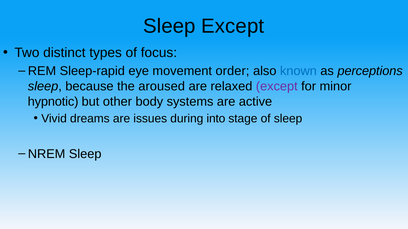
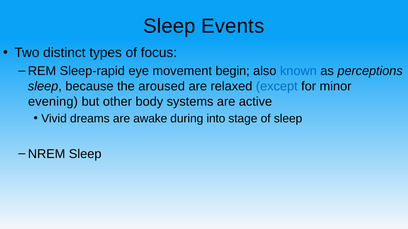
Sleep Except: Except -> Events (233, 26)
order: order -> begin (233, 71)
except colour: purple -> blue (277, 86)
hypnotic: hypnotic -> evening (53, 102)
issues: issues -> awake (150, 119)
